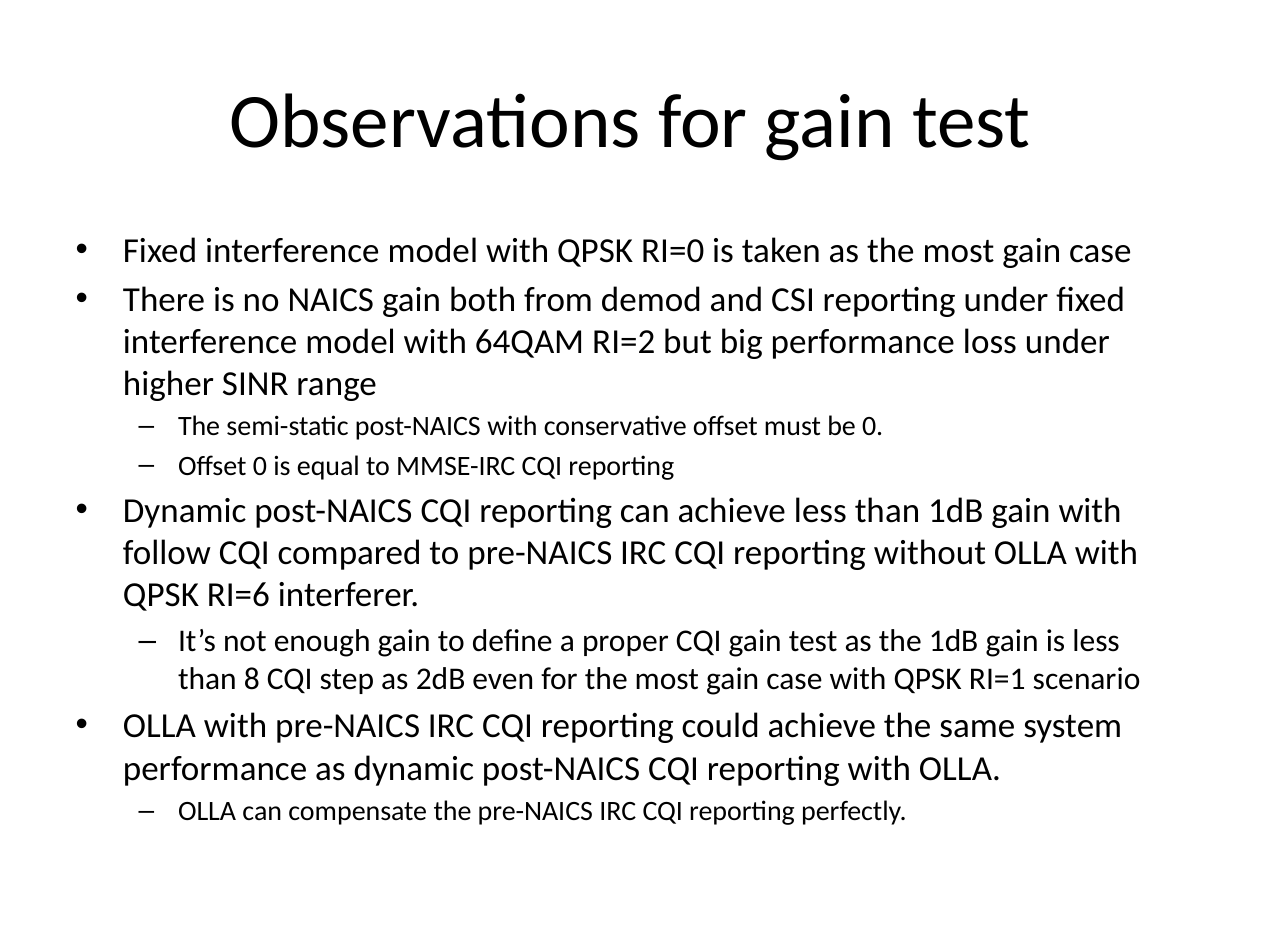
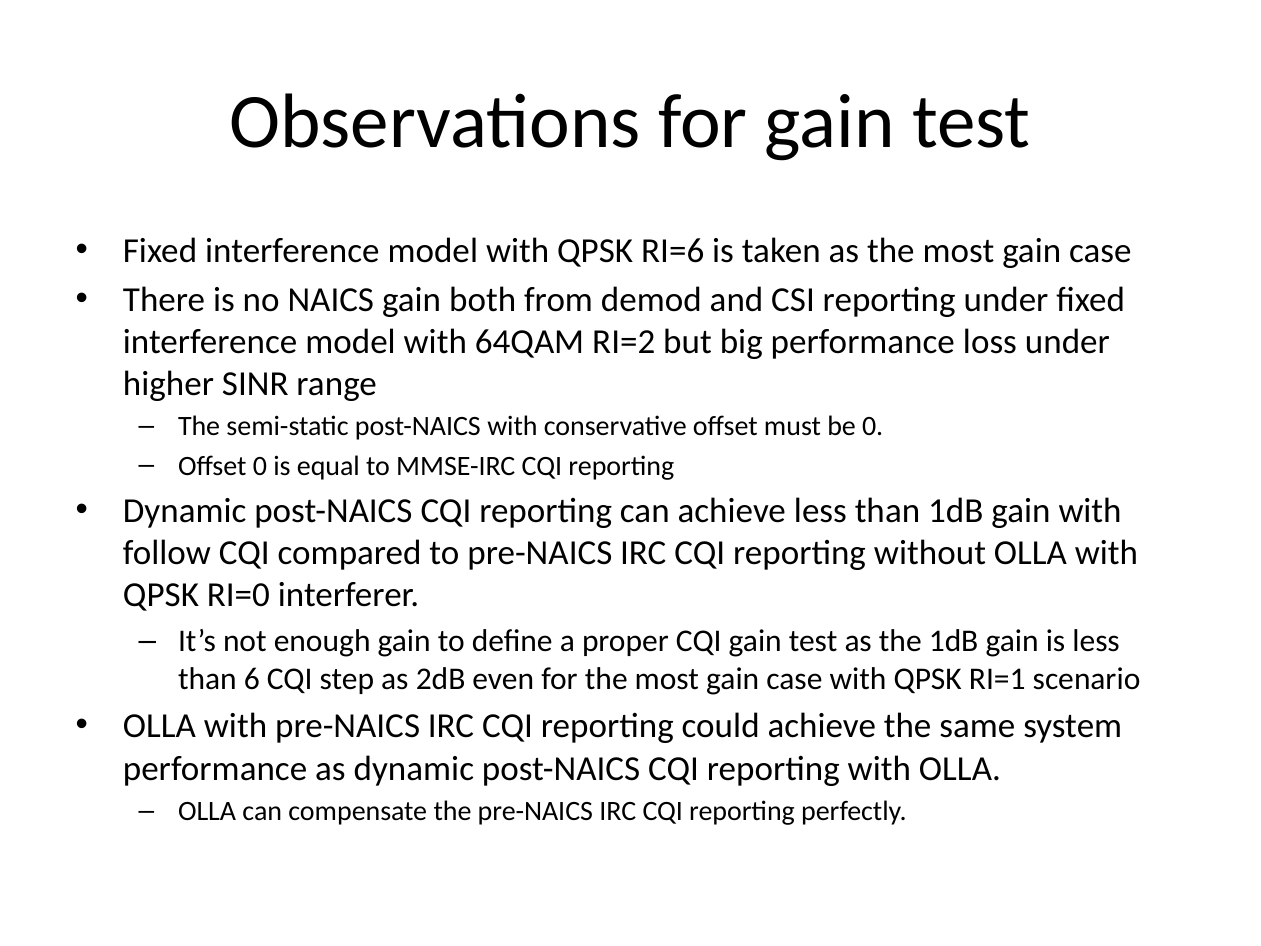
RI=0: RI=0 -> RI=6 (673, 250)
RI=6: RI=6 -> RI=0 (238, 595)
8: 8 -> 6 (252, 679)
